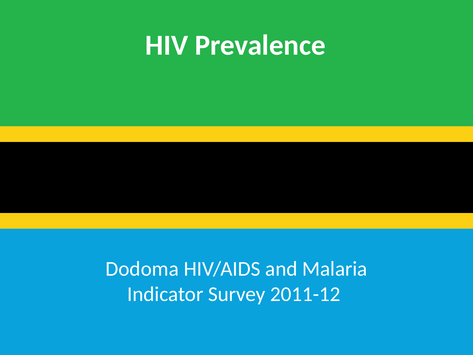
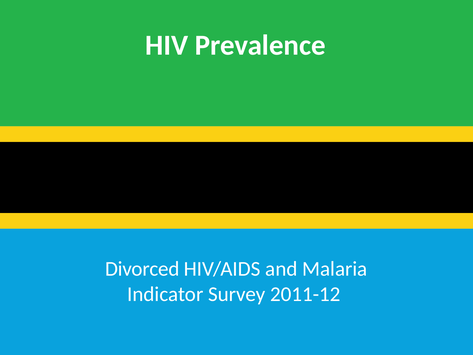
Dodoma: Dodoma -> Divorced (142, 269)
